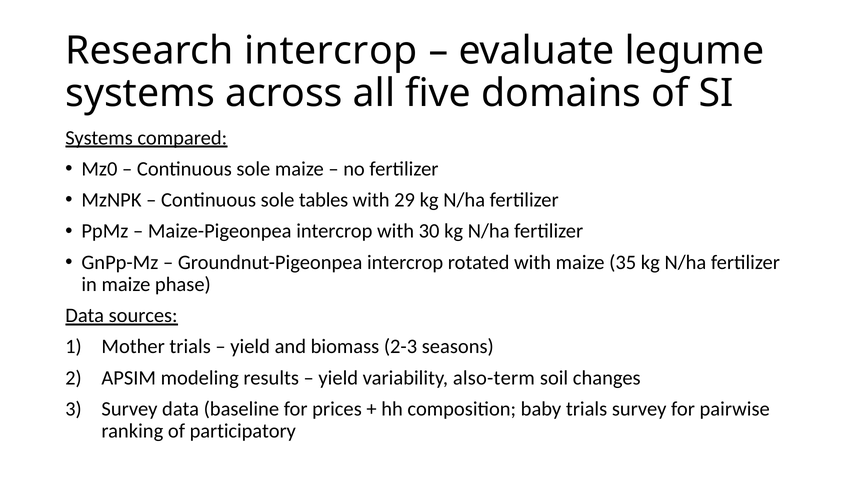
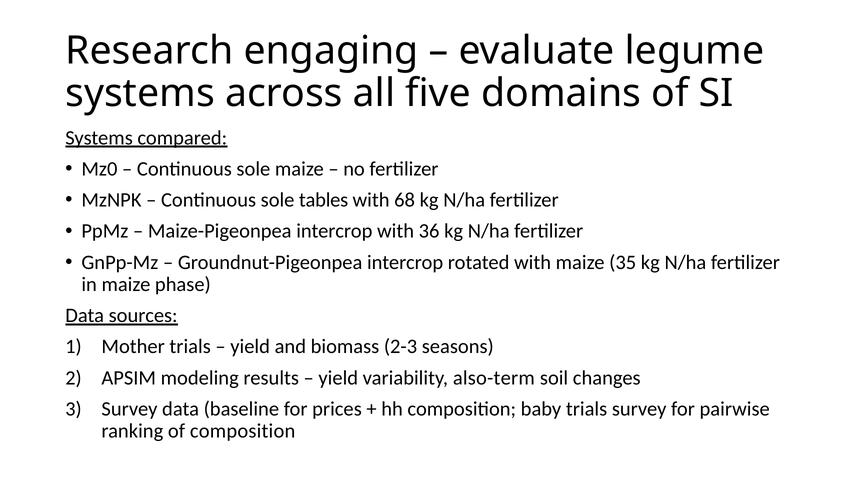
Research intercrop: intercrop -> engaging (331, 51)
29: 29 -> 68 (405, 200)
30: 30 -> 36 (429, 231)
of participatory: participatory -> composition (243, 431)
